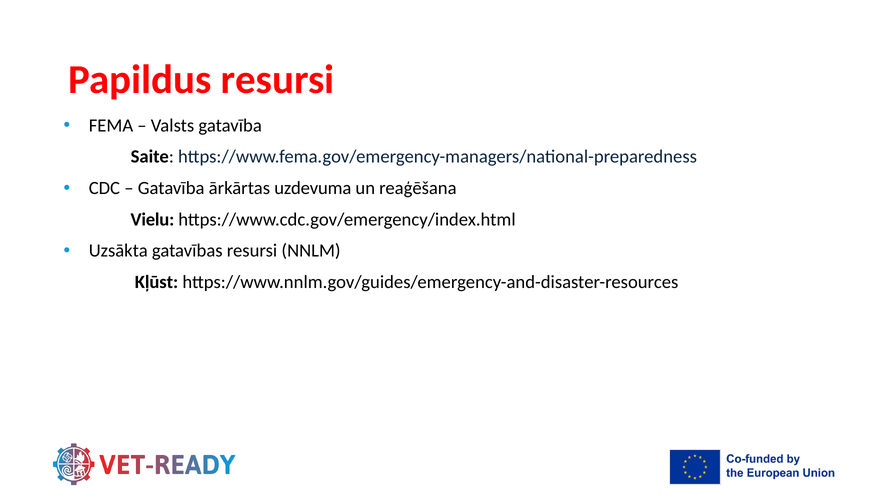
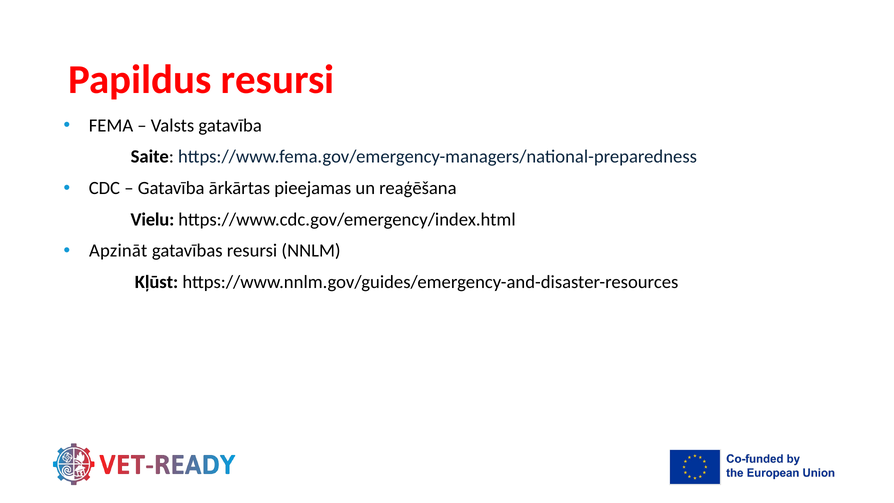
uzdevuma: uzdevuma -> pieejamas (313, 188)
Uzsākta: Uzsākta -> Apzināt (118, 251)
